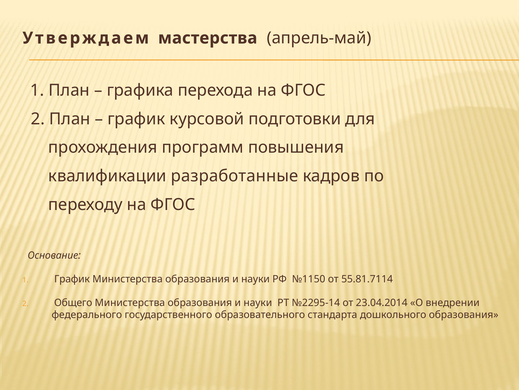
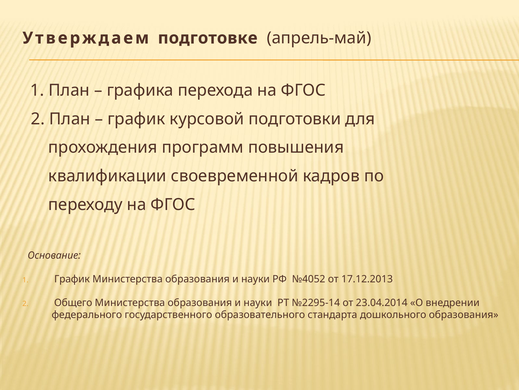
мастерства: мастерства -> подготовке (208, 38)
разработанные: разработанные -> своевременной (235, 176)
№1150: №1150 -> №4052 (309, 279)
55.81.7114: 55.81.7114 -> 17.12.2013 (367, 279)
